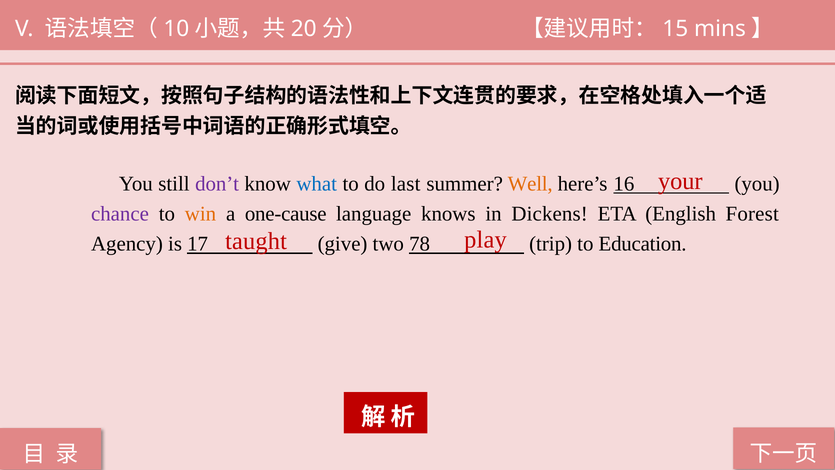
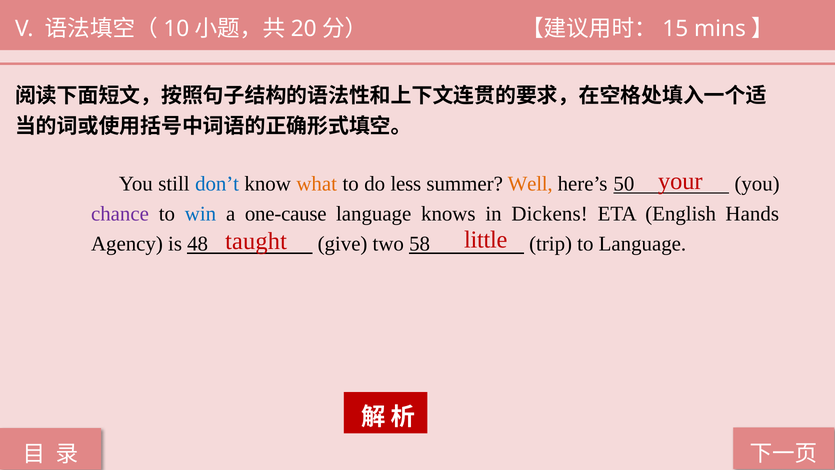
don’t colour: purple -> blue (217, 184)
what colour: blue -> orange (317, 184)
last: last -> less (406, 184)
16: 16 -> 50 (624, 184)
win colour: orange -> blue (201, 214)
Forest: Forest -> Hands (752, 214)
play: play -> little (486, 240)
17: 17 -> 48 (198, 244)
78: 78 -> 58 (420, 244)
to Education: Education -> Language (642, 244)
